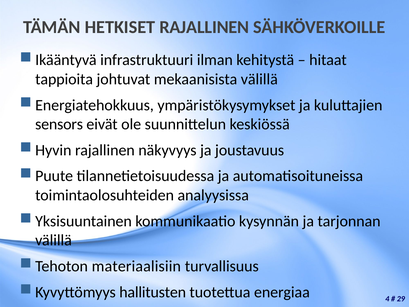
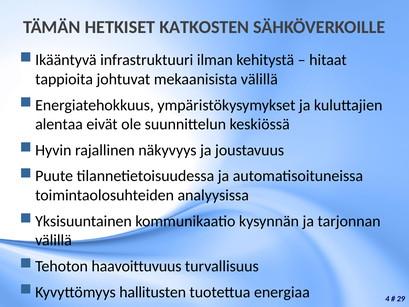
HETKISET RAJALLINEN: RAJALLINEN -> KATKOSTEN (204, 27)
sensors: sensors -> alentaa (59, 124)
materiaalisiin: materiaalisiin -> haavoittuvuus (136, 266)
